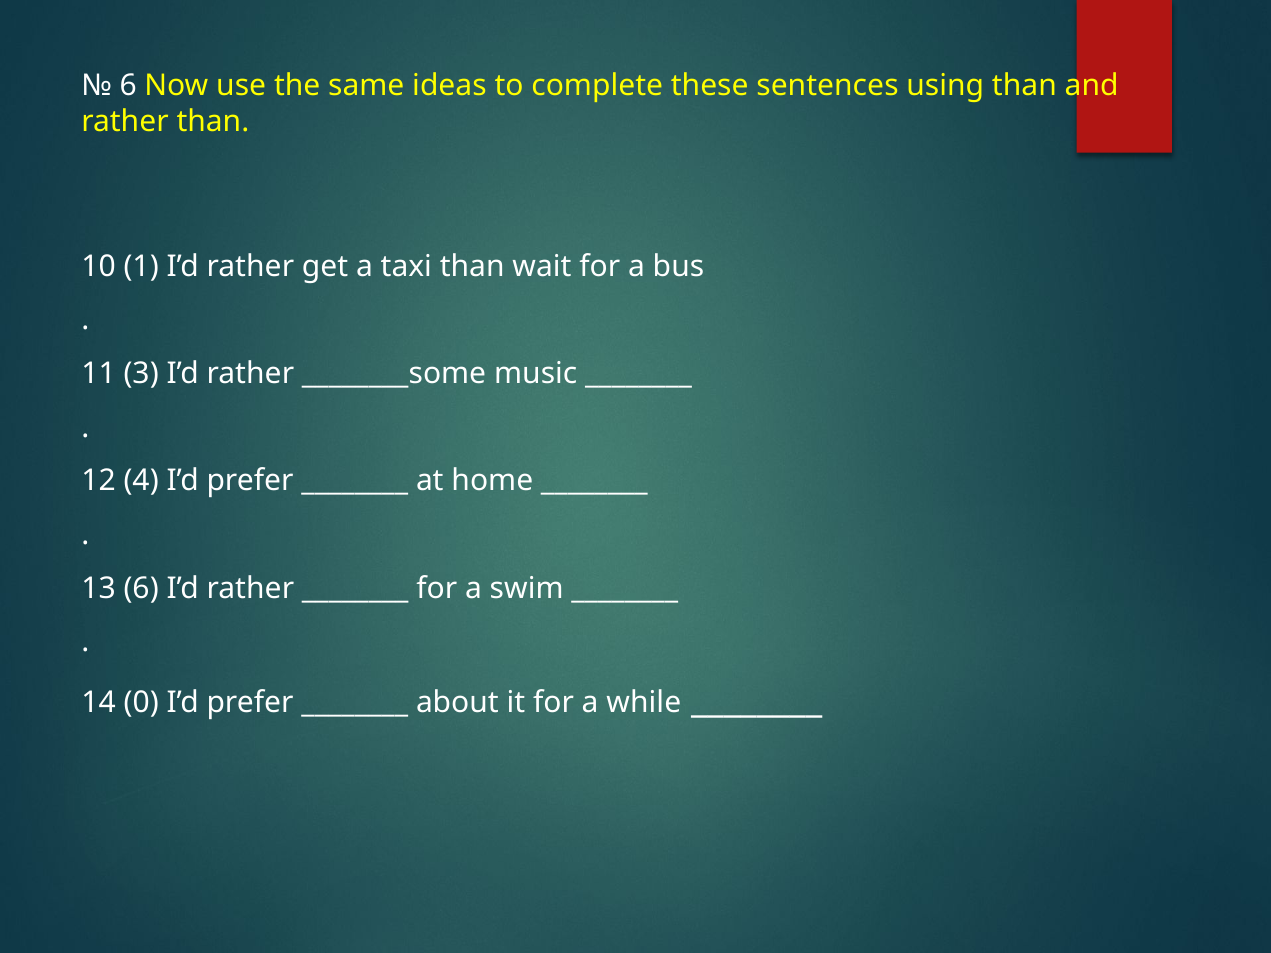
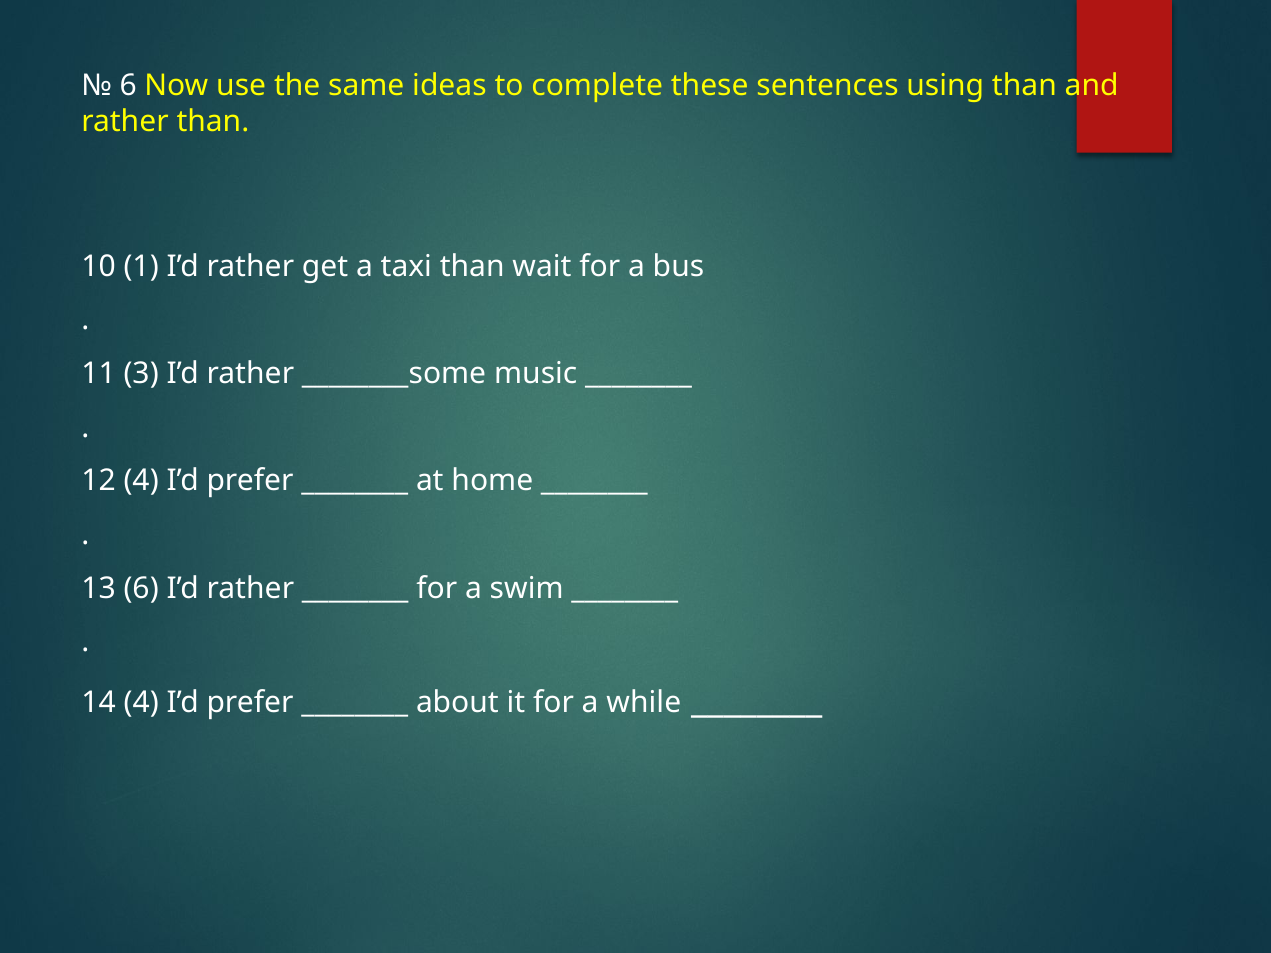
14 0: 0 -> 4 (141, 703)
